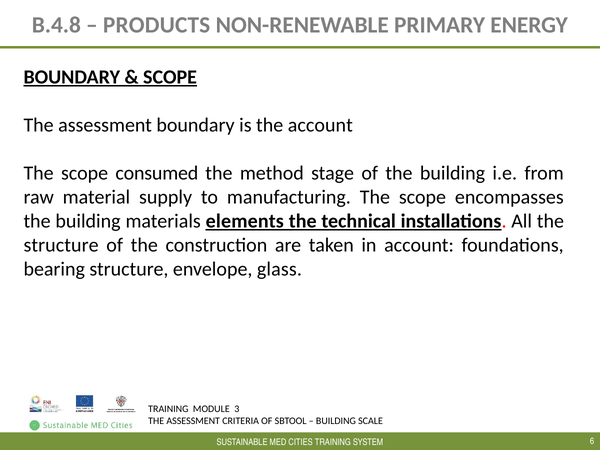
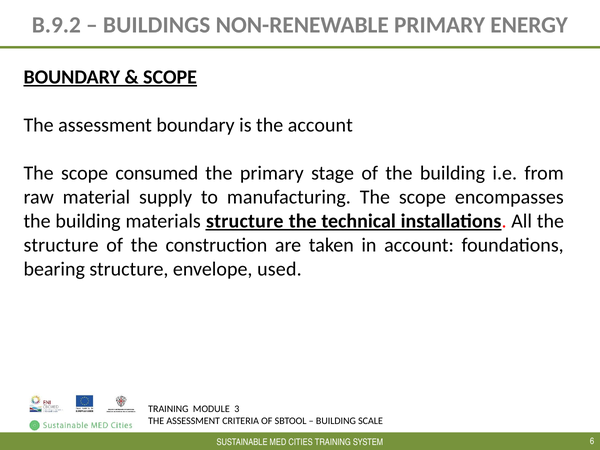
B.4.8: B.4.8 -> B.9.2 (56, 25)
PRODUCTS: PRODUCTS -> BUILDINGS (157, 25)
the method: method -> primary (272, 173)
materials elements: elements -> structure (245, 221)
glass: glass -> used (279, 269)
